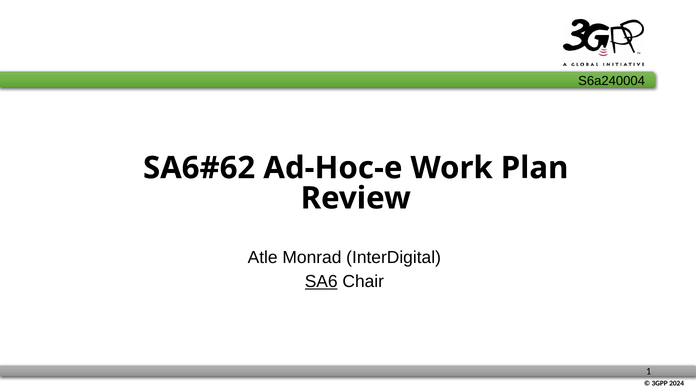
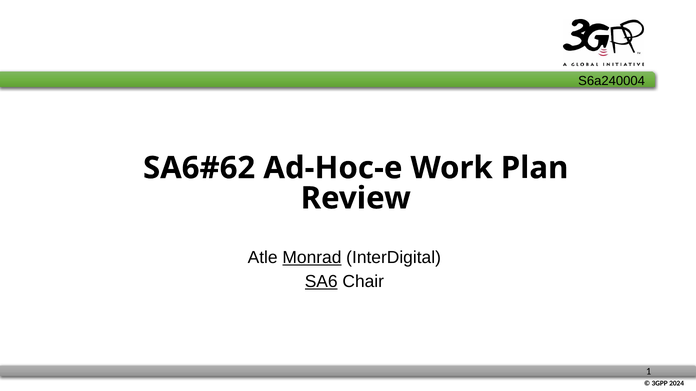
Monrad underline: none -> present (312, 258)
